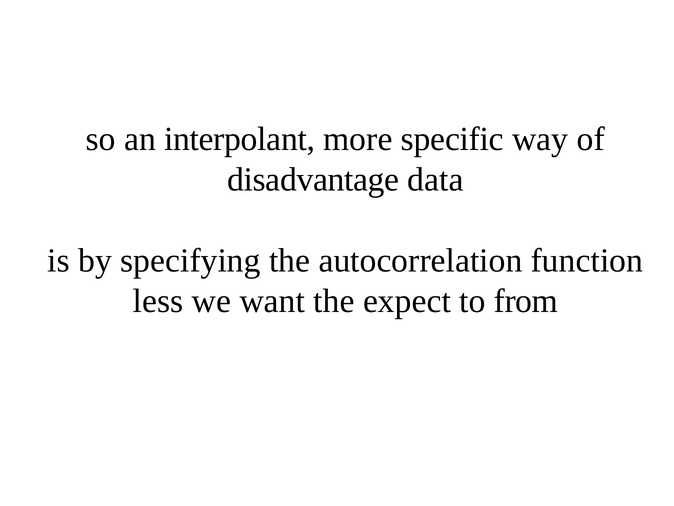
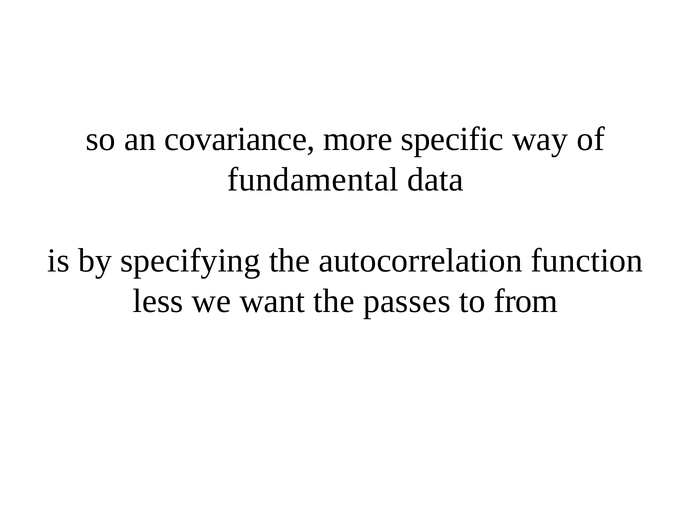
interpolant: interpolant -> covariance (240, 139)
disadvantage: disadvantage -> fundamental (313, 179)
expect: expect -> passes (407, 301)
